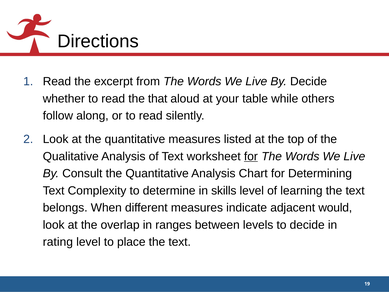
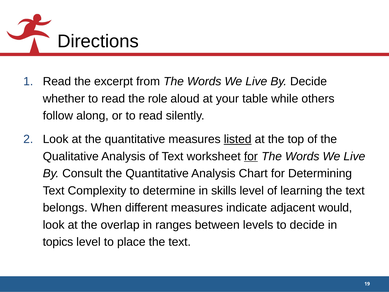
that: that -> role (158, 99)
listed underline: none -> present (238, 139)
rating: rating -> topics (58, 242)
